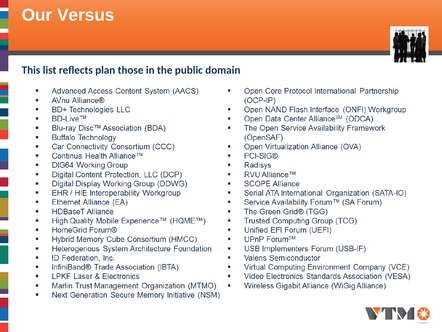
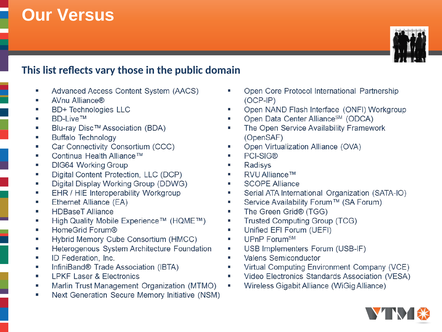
plan: plan -> vary (105, 70)
